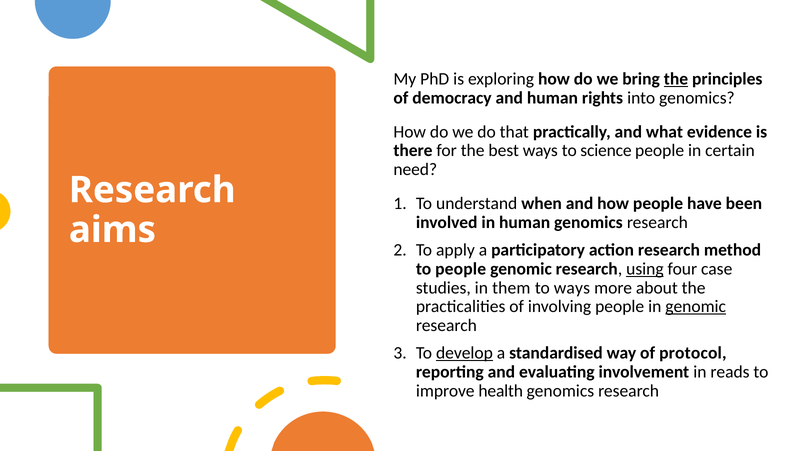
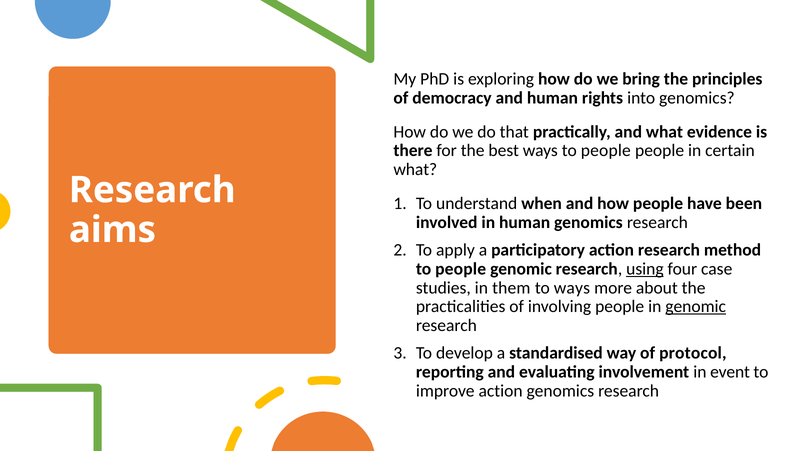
the underline: present -> none (676, 79)
ways to science: science -> people (606, 151)
need: need -> what (415, 169)
develop underline: present -> none (464, 353)
reads: reads -> event (730, 371)
improve health: health -> action (501, 390)
